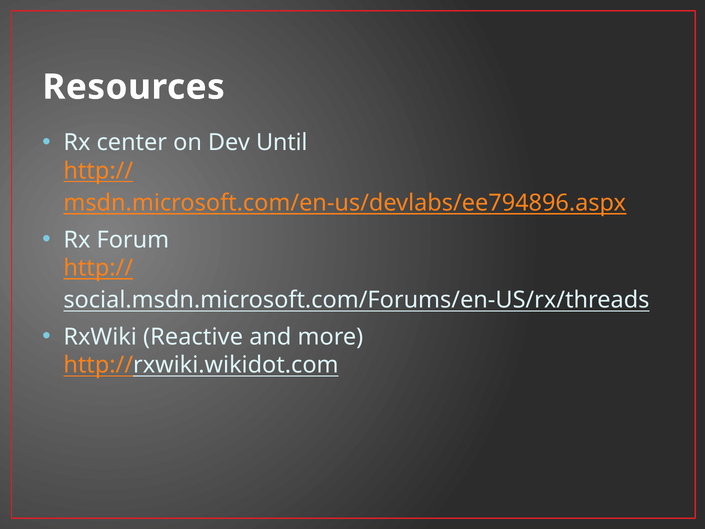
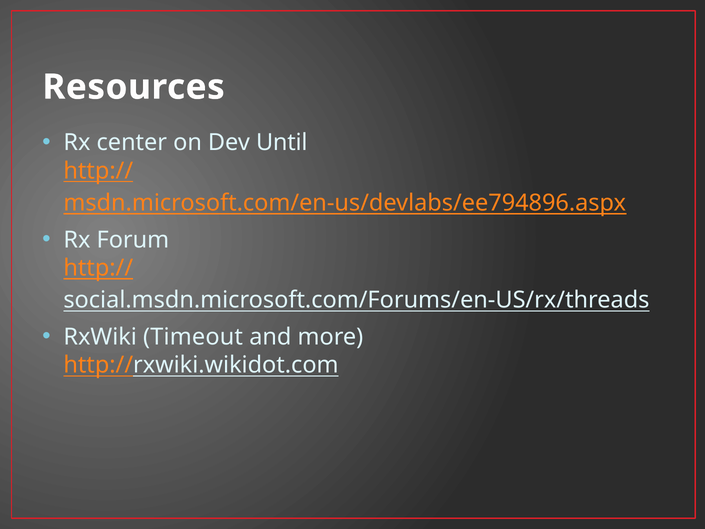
Reactive: Reactive -> Timeout (193, 337)
